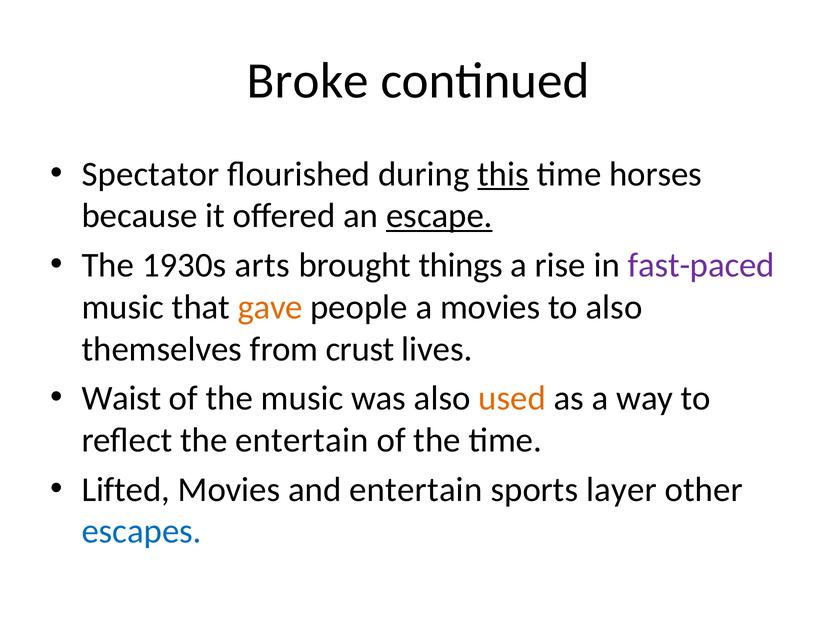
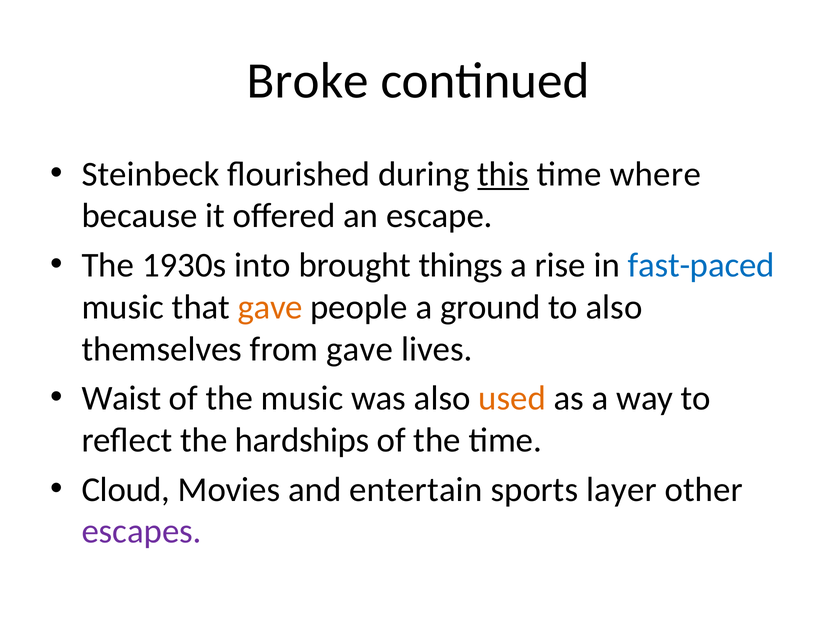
Spectator: Spectator -> Steinbeck (151, 174)
horses: horses -> where (655, 174)
escape underline: present -> none (439, 216)
arts: arts -> into (262, 265)
fast-paced colour: purple -> blue (701, 265)
a movies: movies -> ground (490, 307)
from crust: crust -> gave (360, 349)
the entertain: entertain -> hardships (302, 440)
Lifted: Lifted -> Cloud (126, 489)
escapes colour: blue -> purple (142, 531)
